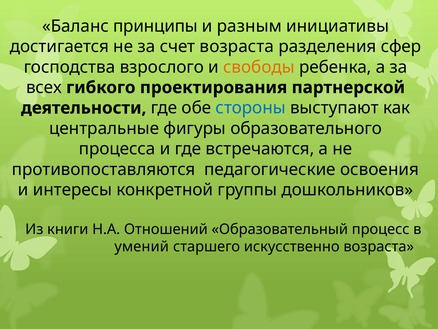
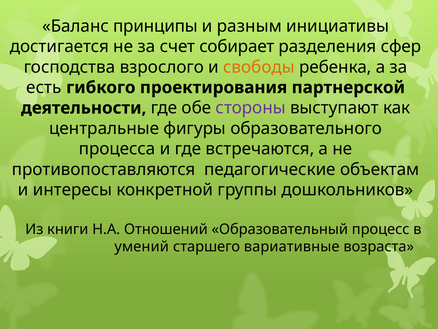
счет возраста: возраста -> собирает (237, 46)
всех: всех -> есть (44, 87)
стороны colour: blue -> purple (251, 108)
освоения: освоения -> объектам (380, 169)
искусственно: искусственно -> вариативные (292, 246)
